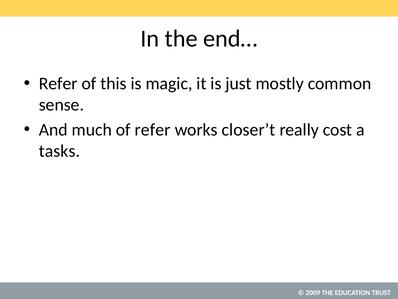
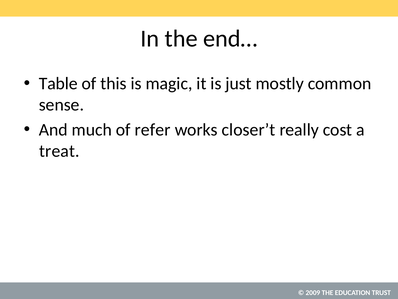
Refer: Refer -> Table (58, 83)
tasks: tasks -> treat (59, 151)
